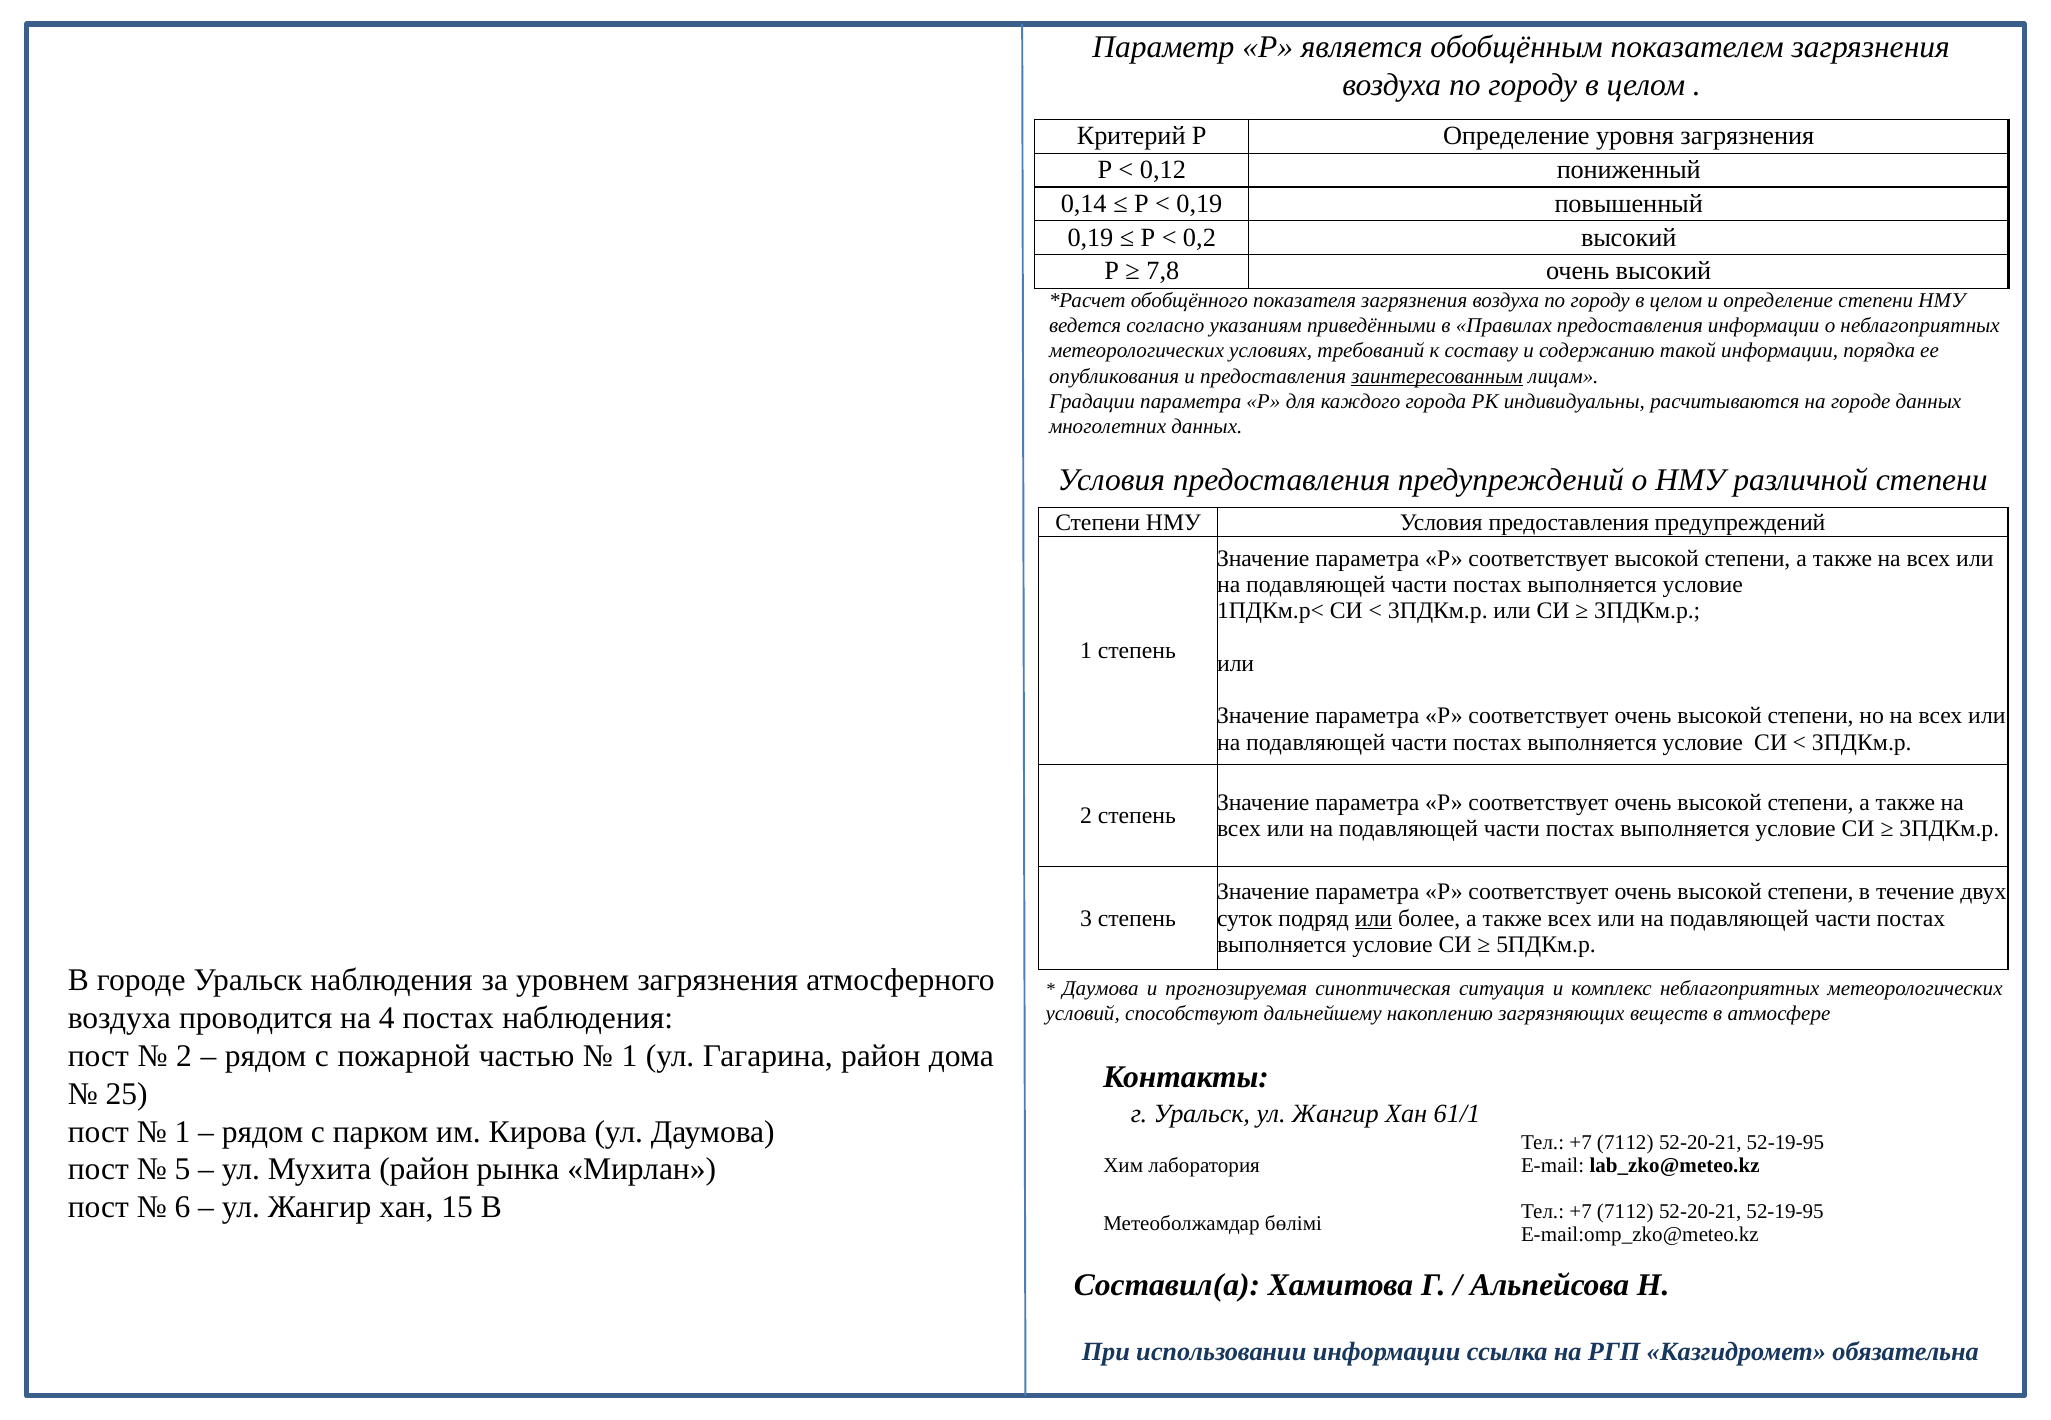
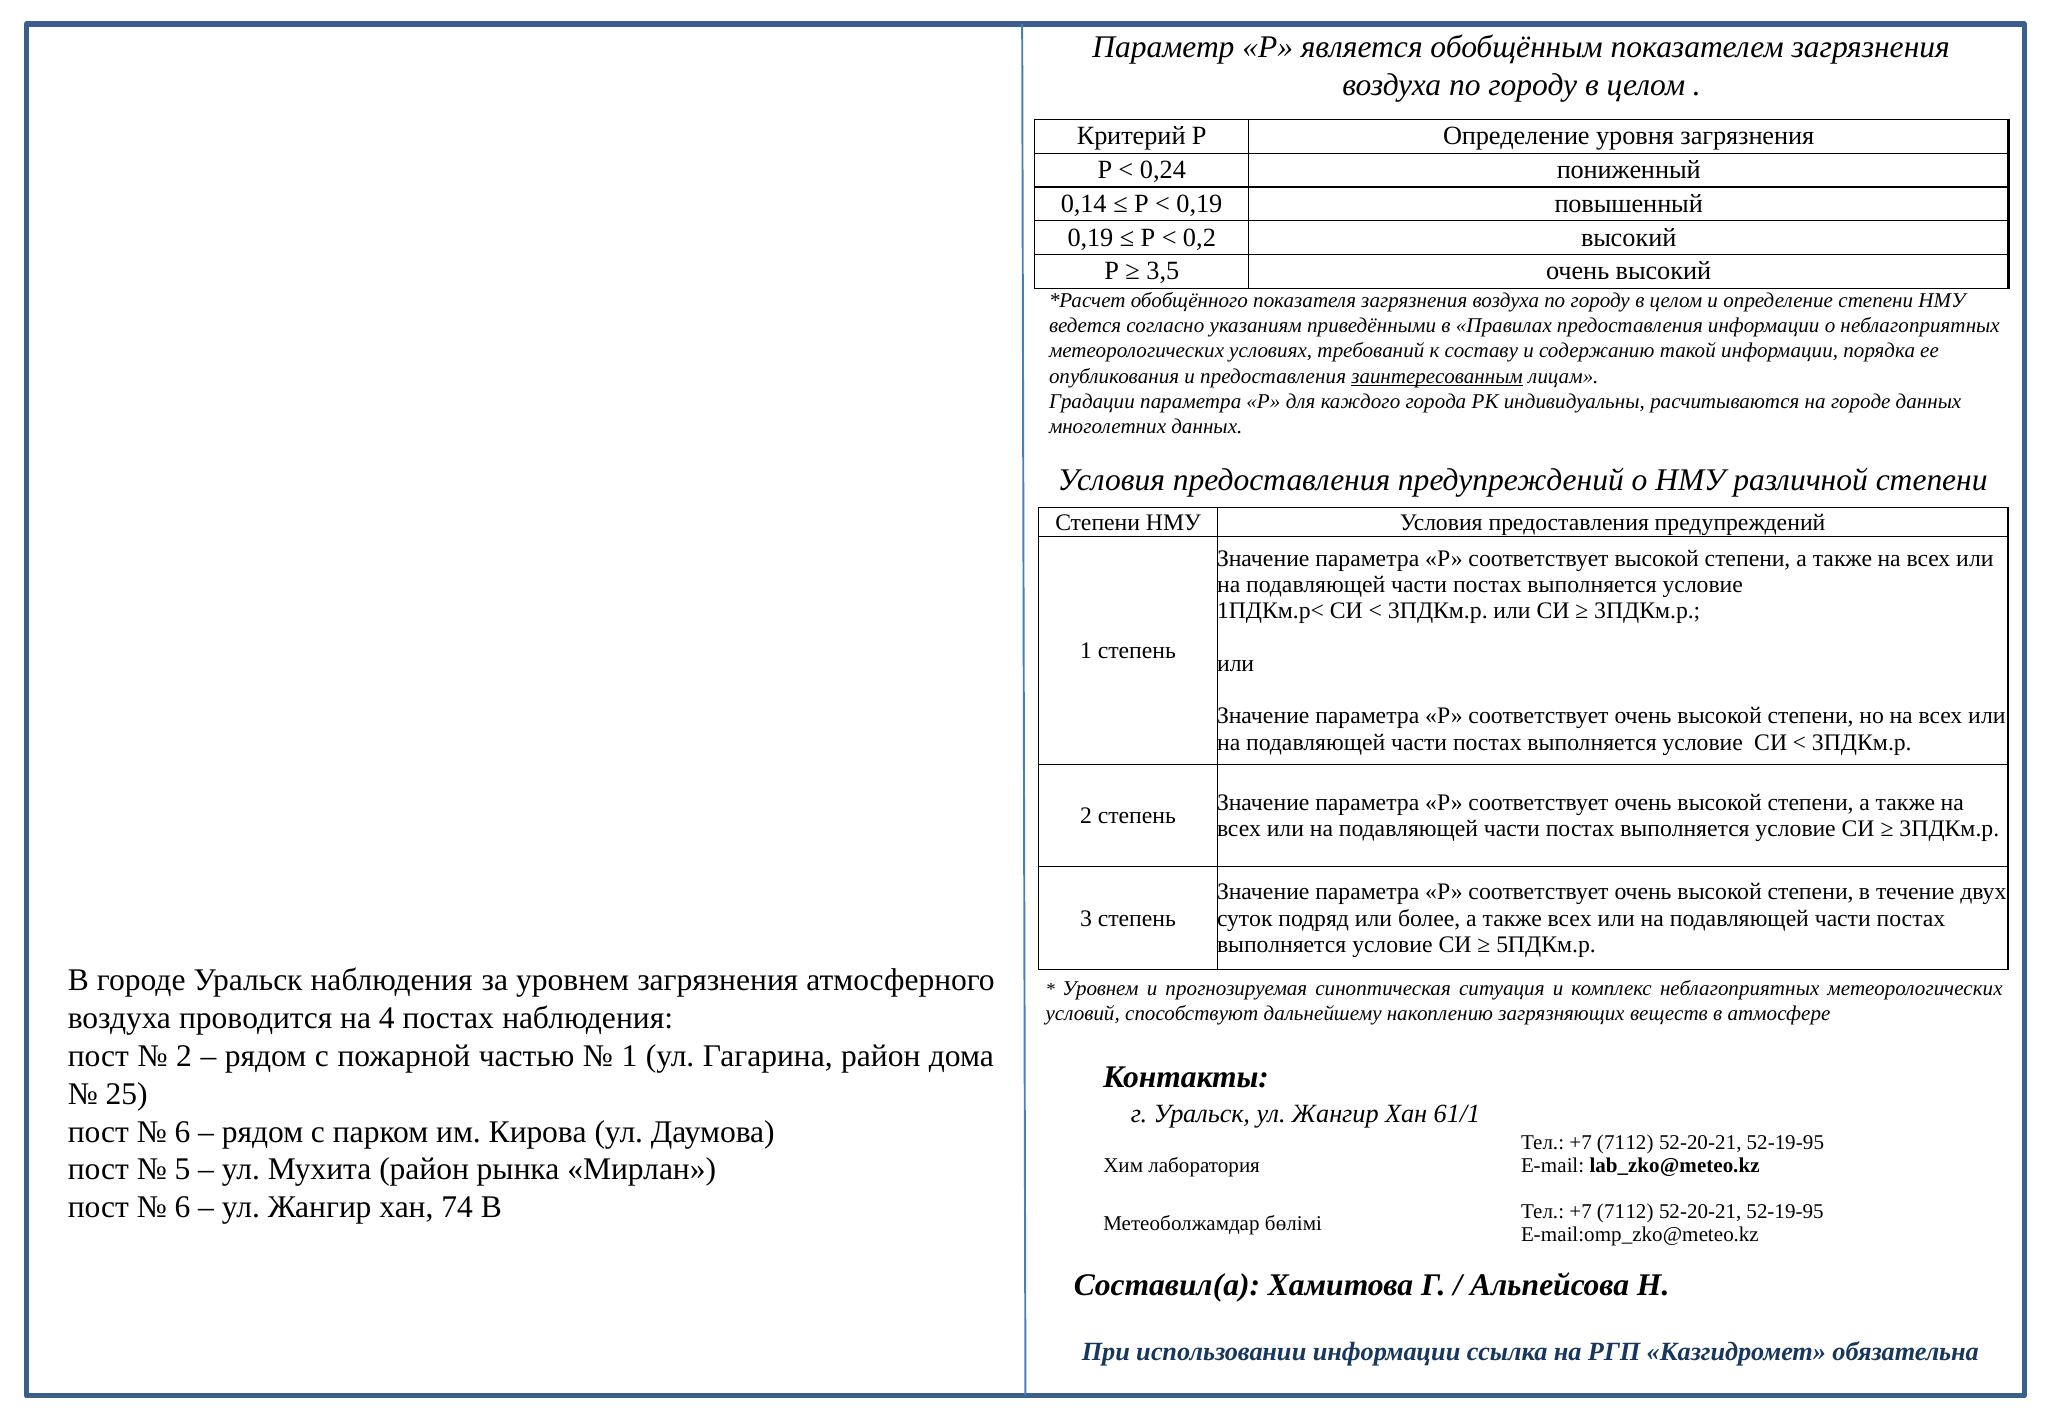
0,12: 0,12 -> 0,24 (1163, 170)
7,8: 7,8 -> 3,5 (1163, 271)
или underline: present -> none (1373, 918)
Даумова: Даумова -> Уровнем (1100, 989)
1: 1 -> 6 (182, 1132)
15: 15 -> 74 (457, 1207)
